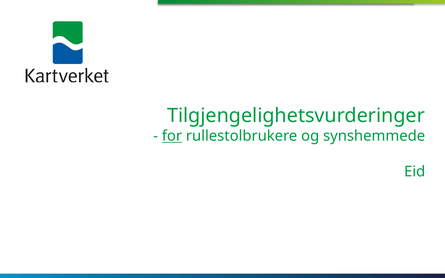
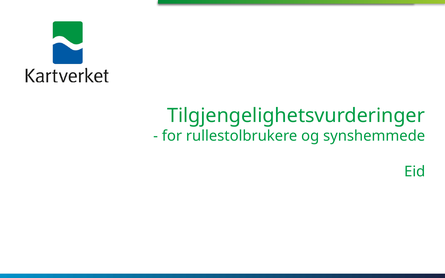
for underline: present -> none (172, 136)
